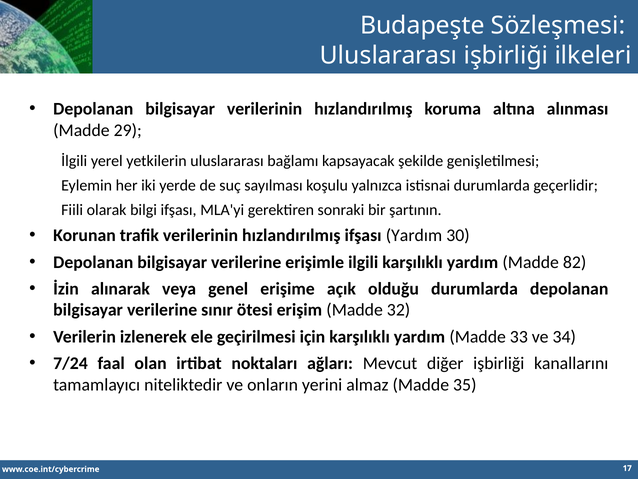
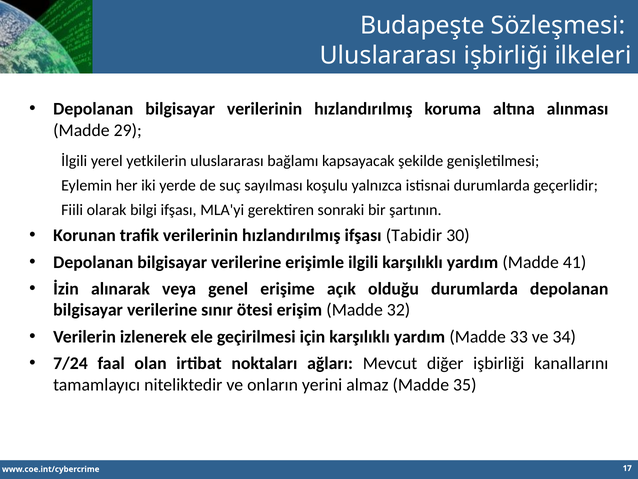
ifşası Yardım: Yardım -> Tabidir (414, 235)
82: 82 -> 41 (575, 262)
